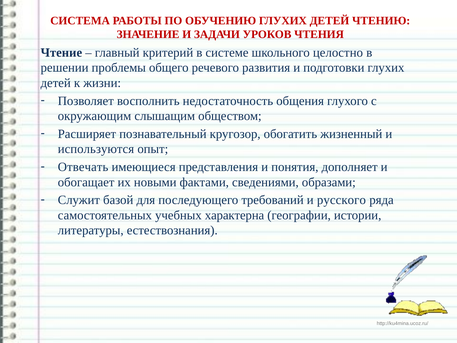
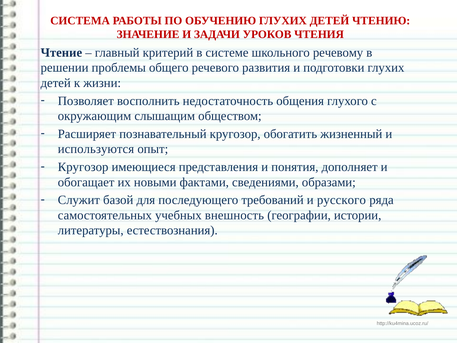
целостно: целостно -> речевому (338, 52)
Отвечать: Отвечать -> Кругозор (83, 167)
характерна: характерна -> внешность (234, 215)
